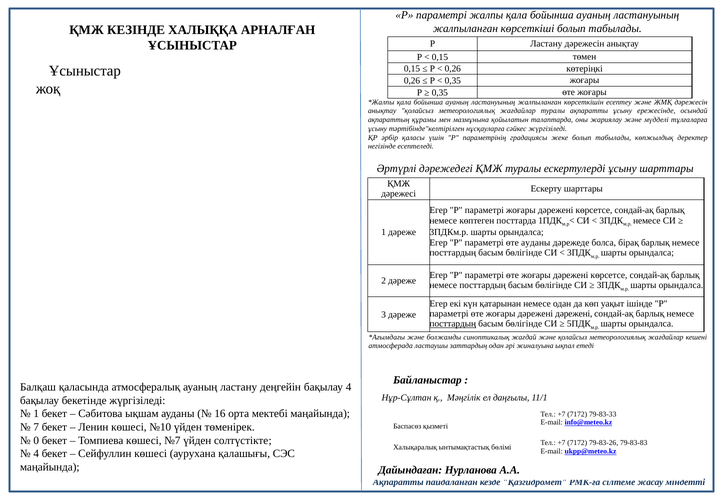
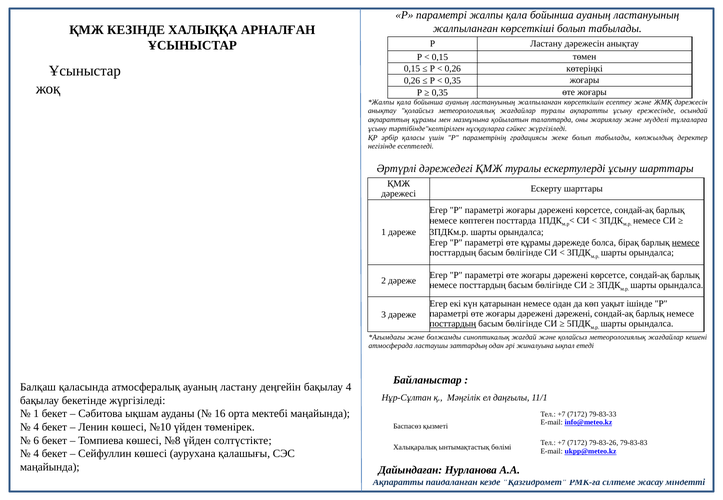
өте ауданы: ауданы -> құрамы (536, 243)
немесе underline: none -> present (686, 243)
7: 7 -> 4 (36, 428)
0: 0 -> 6 (36, 441)
№7: №7 -> №8 (172, 441)
